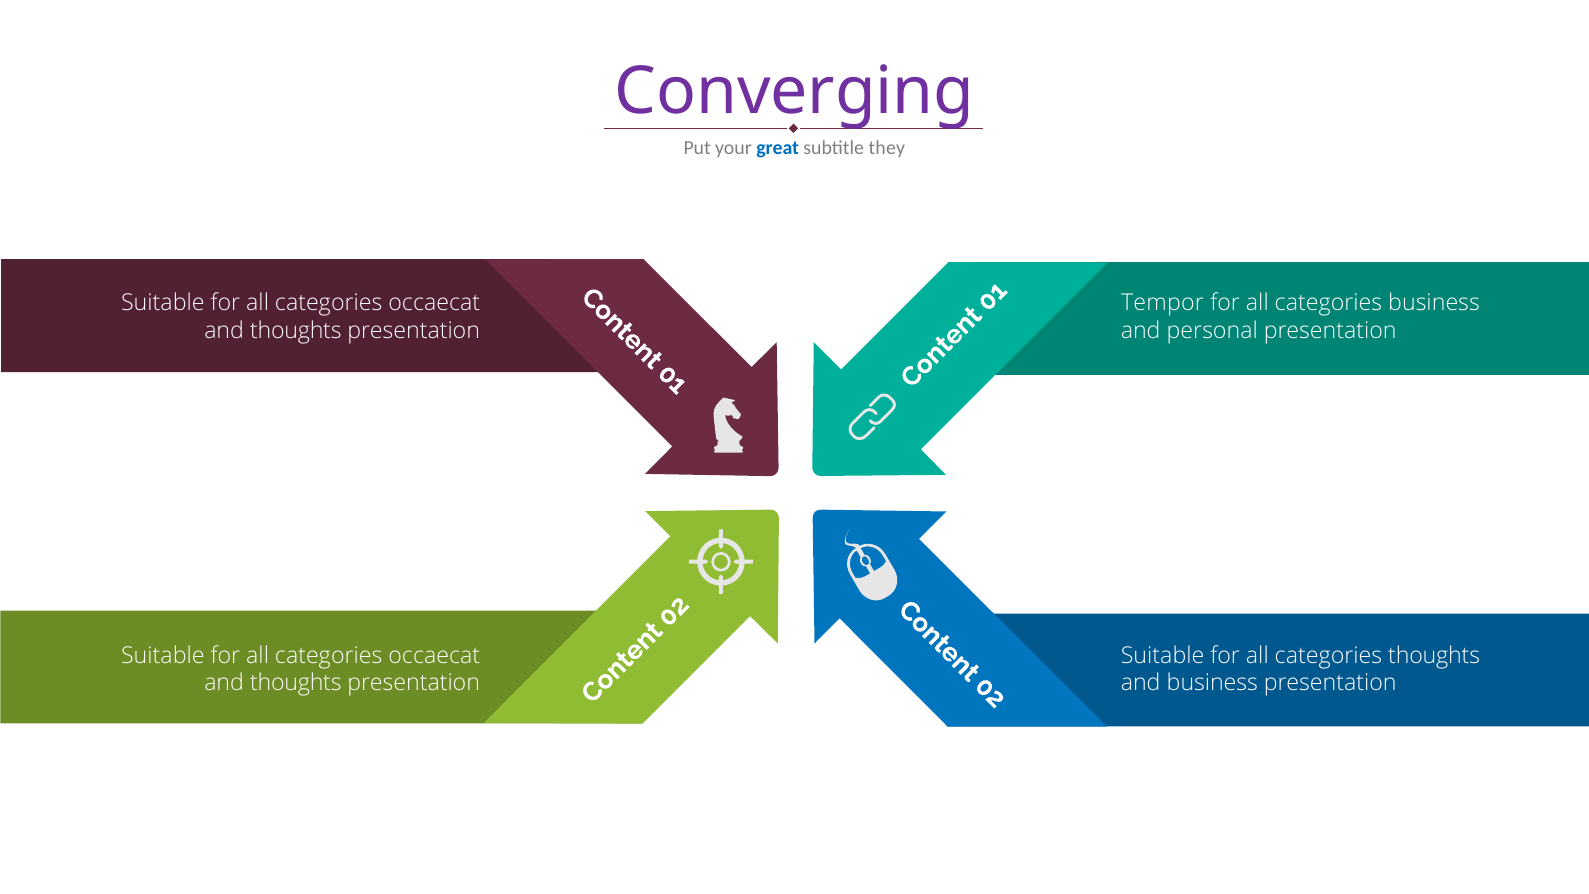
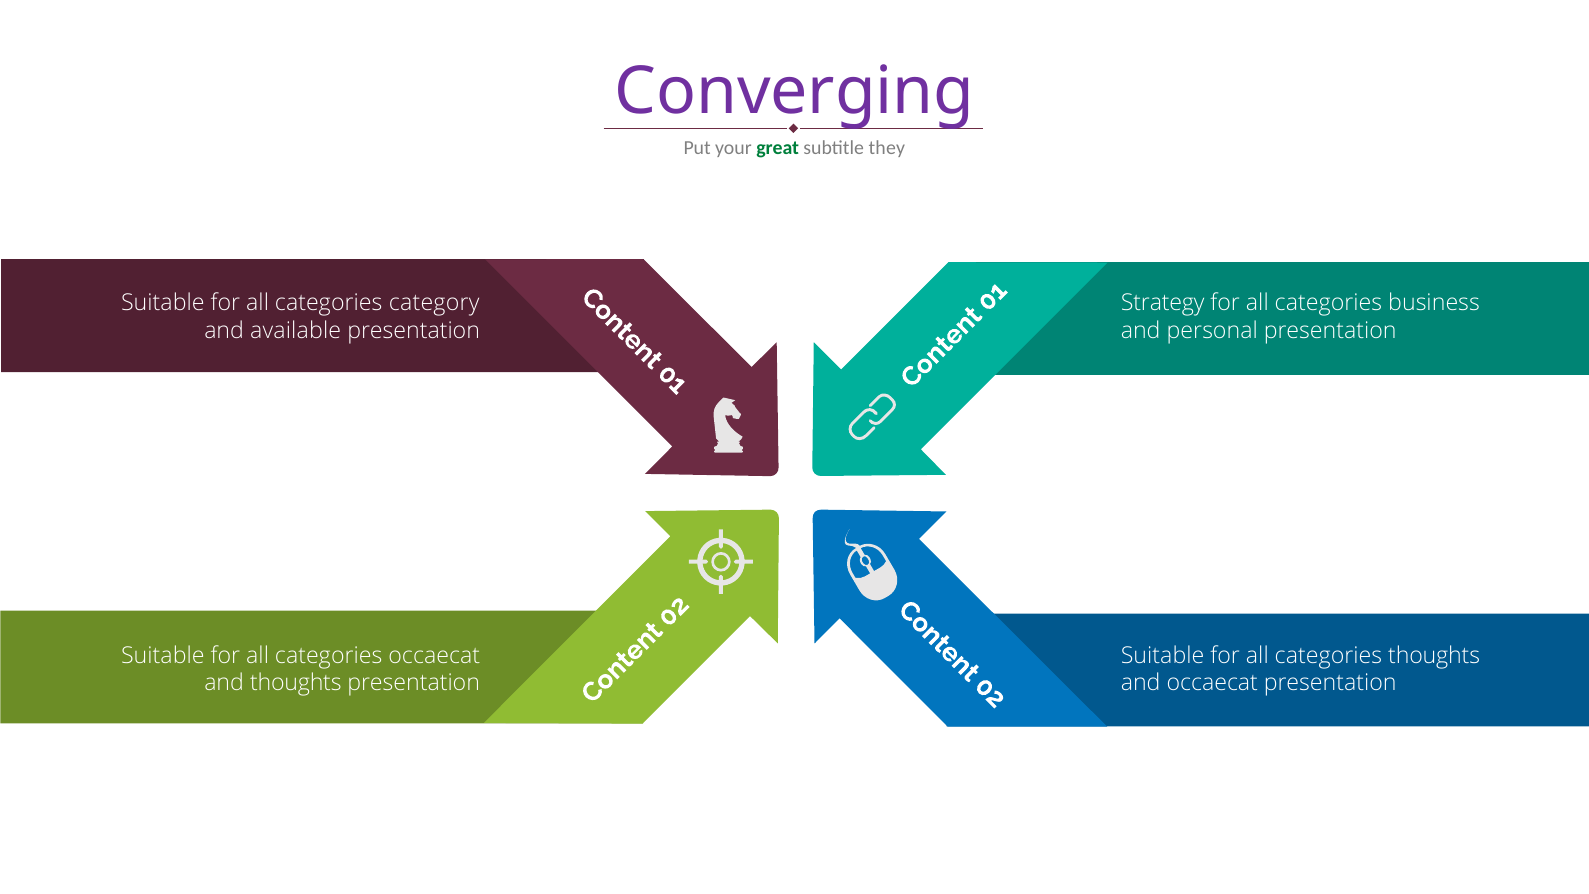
great colour: blue -> green (778, 148)
occaecat: occaecat -> category (434, 303)
Tempor: Tempor -> Strategy (1163, 303)
thoughts: thoughts -> available (296, 331)
and business: business -> occaecat (1212, 683)
